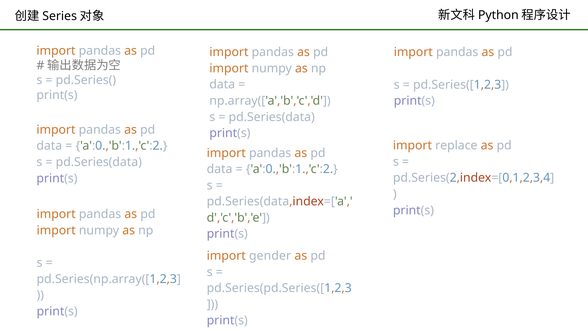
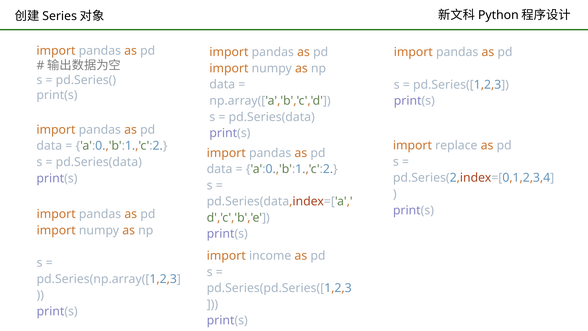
gender: gender -> income (270, 256)
